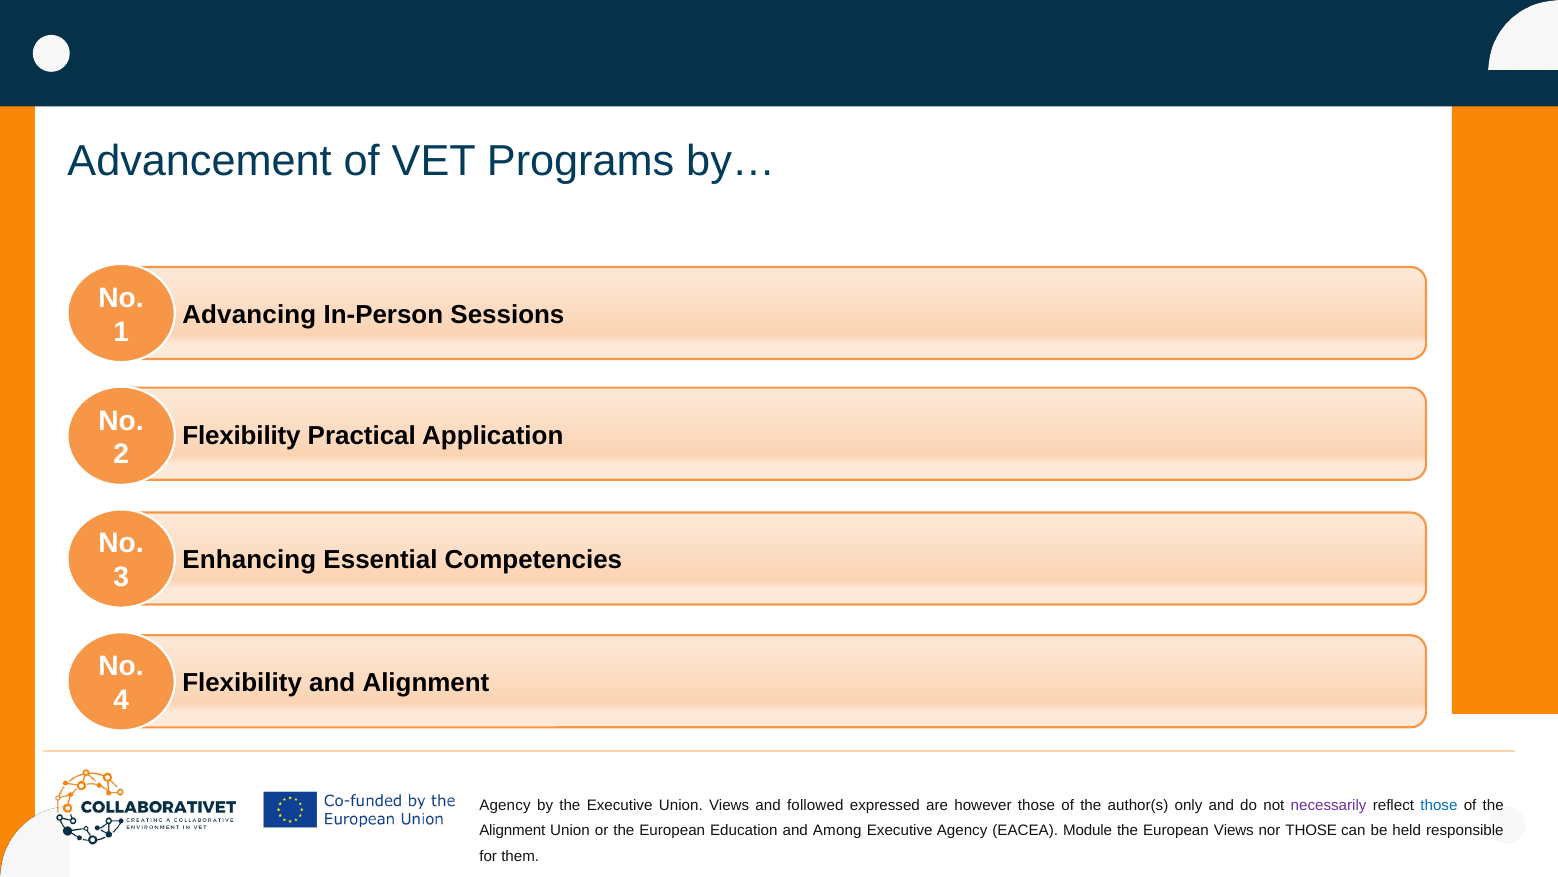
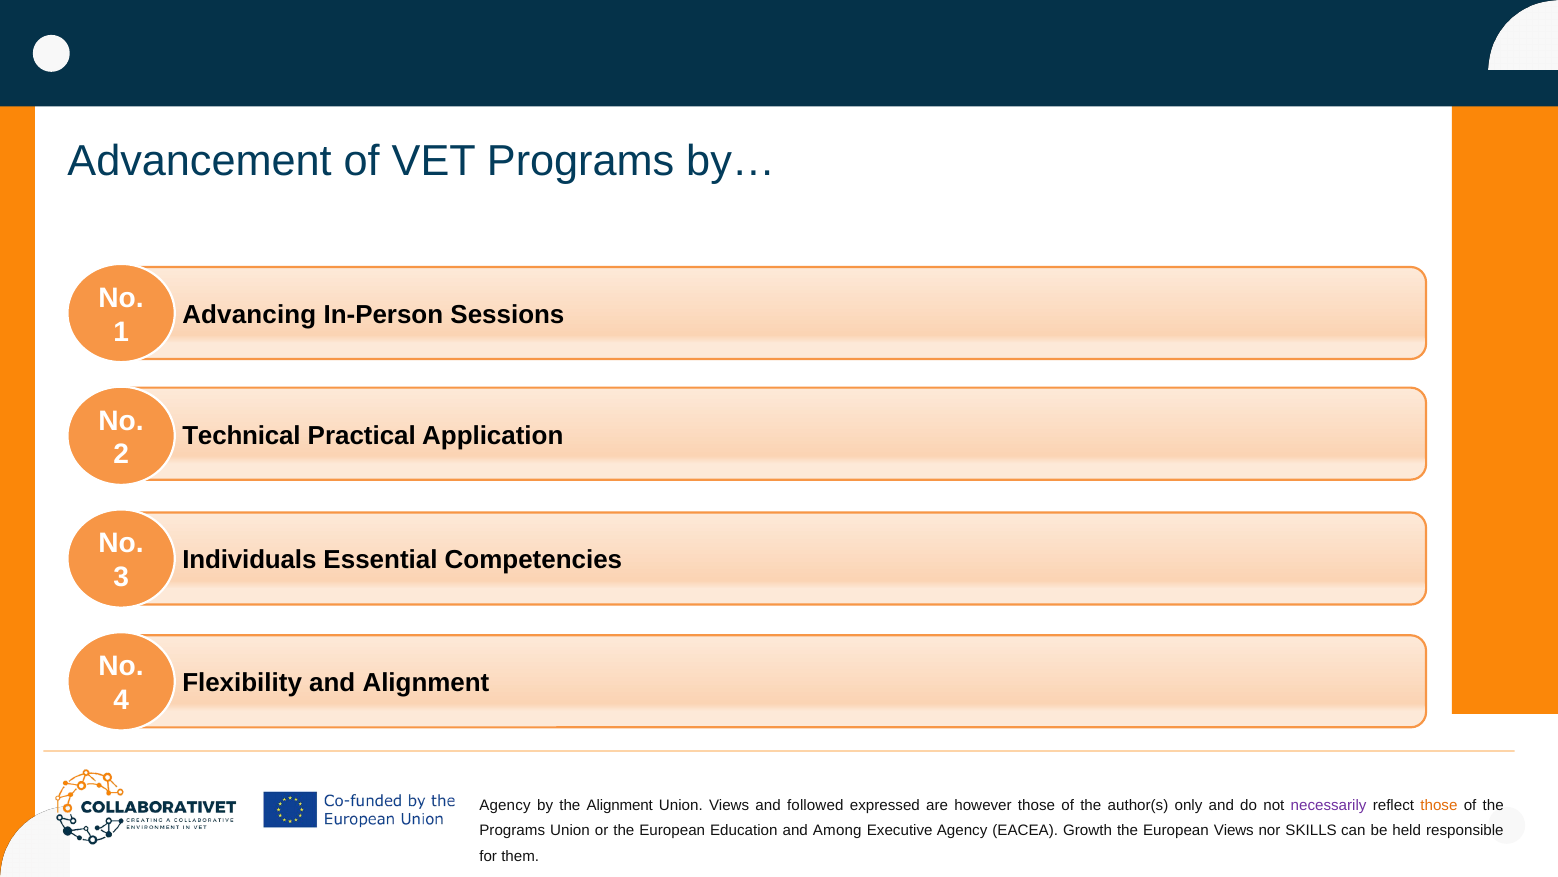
Flexibility: Flexibility -> Technical (241, 435)
Enhancing: Enhancing -> Individuals (249, 560)
the Executive: Executive -> Alignment (620, 805)
those colour: blue -> orange (1439, 805)
Alignment: Alignment -> Programs (512, 830)
Module: Module -> Growth (1088, 830)
nor THOSE: THOSE -> SKILLS (1311, 830)
